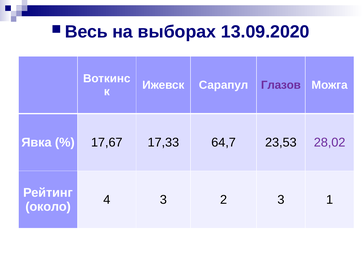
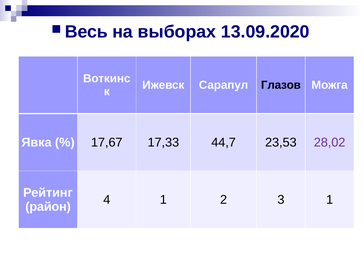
Глазов colour: purple -> black (281, 85)
64,7: 64,7 -> 44,7 (224, 142)
4 3: 3 -> 1 (163, 200)
около: около -> район (48, 207)
